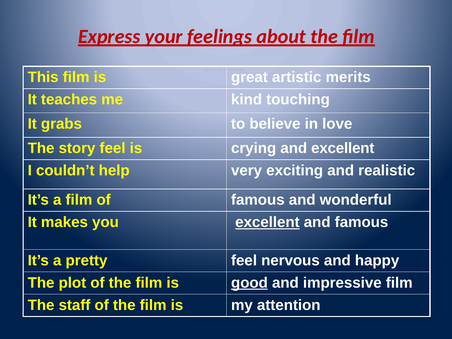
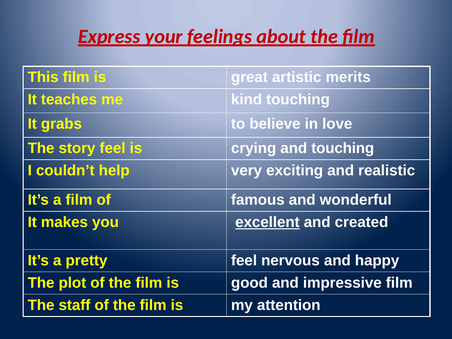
and excellent: excellent -> touching (343, 148)
and famous: famous -> created (362, 222)
good underline: present -> none (249, 283)
